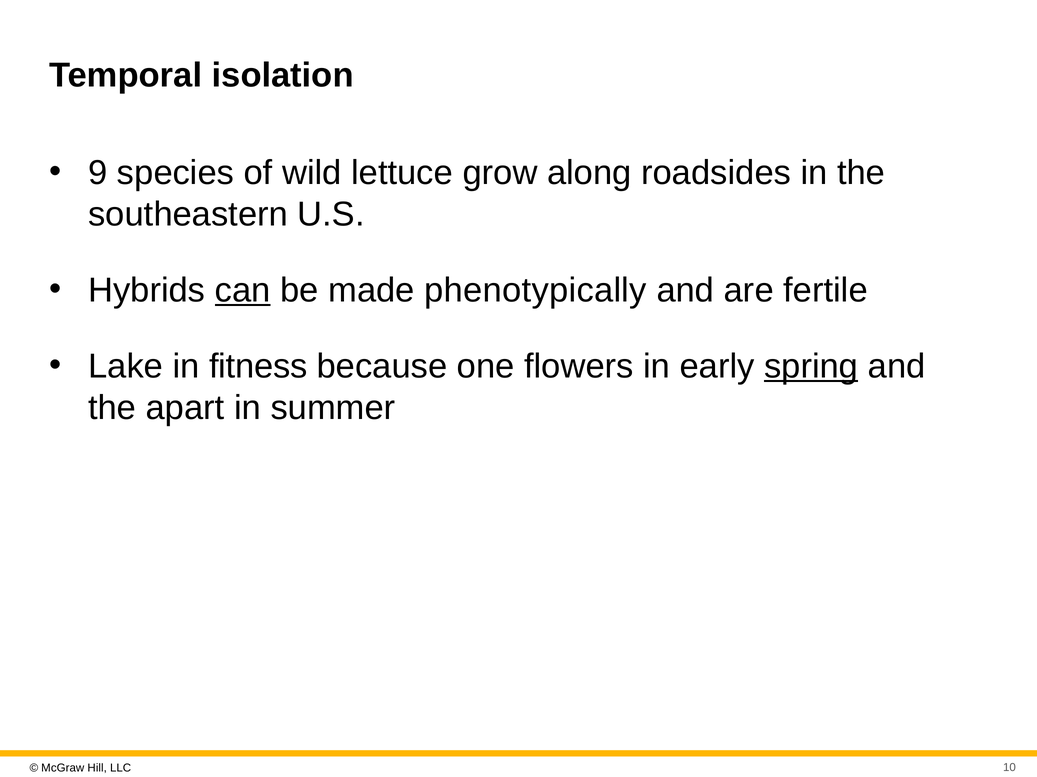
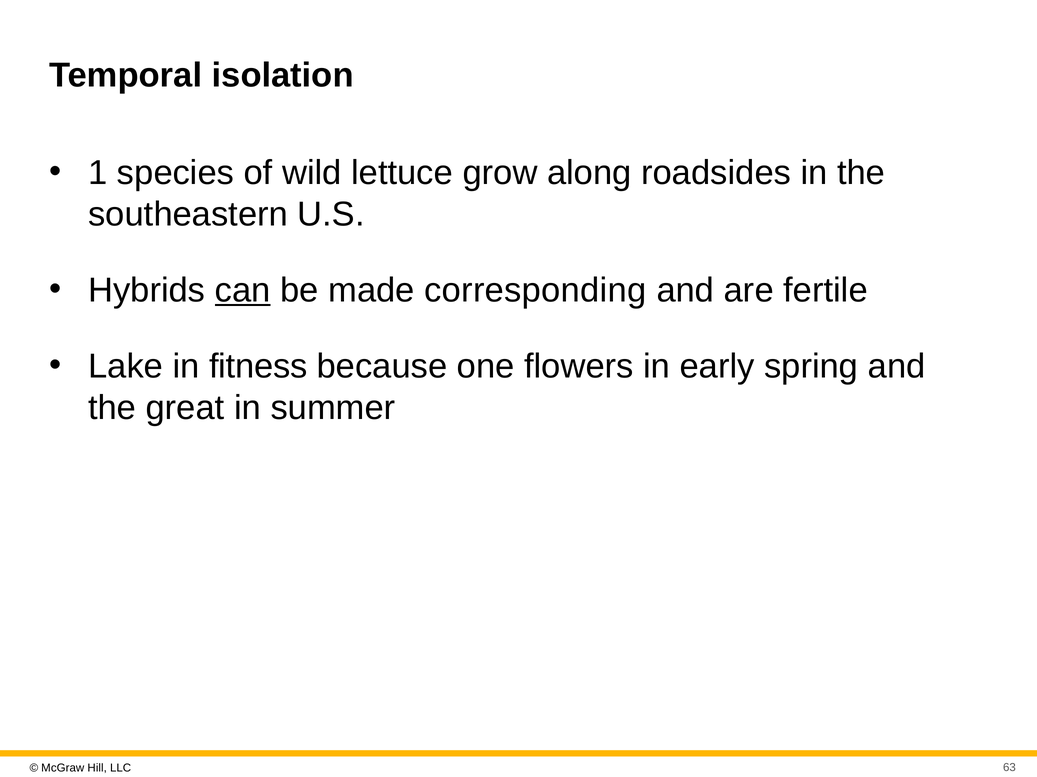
9: 9 -> 1 (98, 173)
phenotypically: phenotypically -> corresponding (535, 291)
spring underline: present -> none (811, 367)
apart: apart -> great (185, 408)
10: 10 -> 63 (1009, 768)
